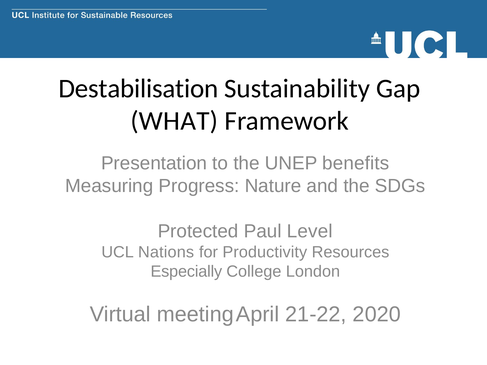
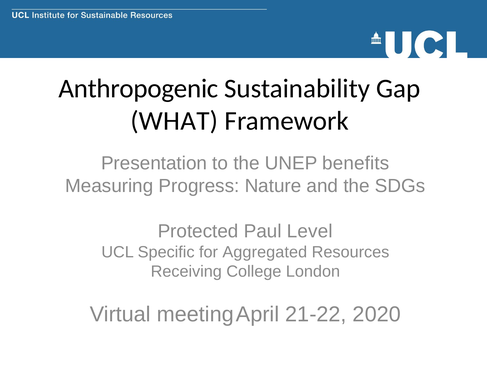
Destabilisation: Destabilisation -> Anthropogenic (138, 89)
Nations: Nations -> Specific (166, 252)
Productivity: Productivity -> Aggregated (265, 252)
Especially: Especially -> Receiving (186, 272)
